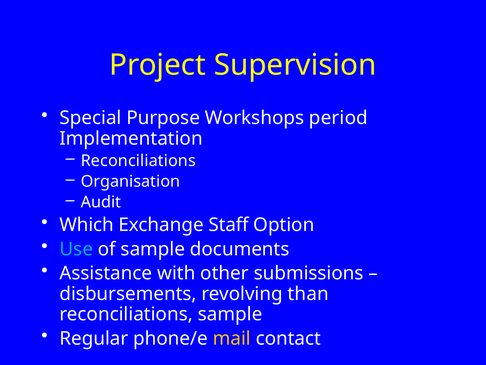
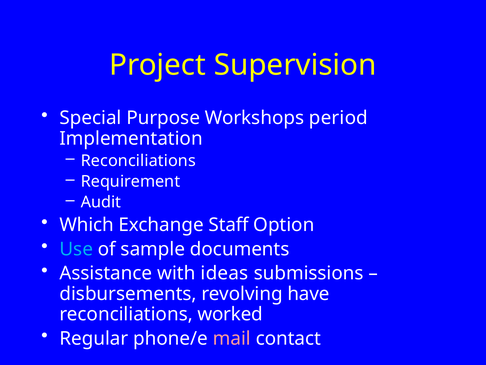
Organisation: Organisation -> Requirement (130, 181)
other: other -> ideas (224, 273)
than: than -> have (308, 293)
reconciliations sample: sample -> worked (230, 314)
mail colour: yellow -> pink (232, 338)
